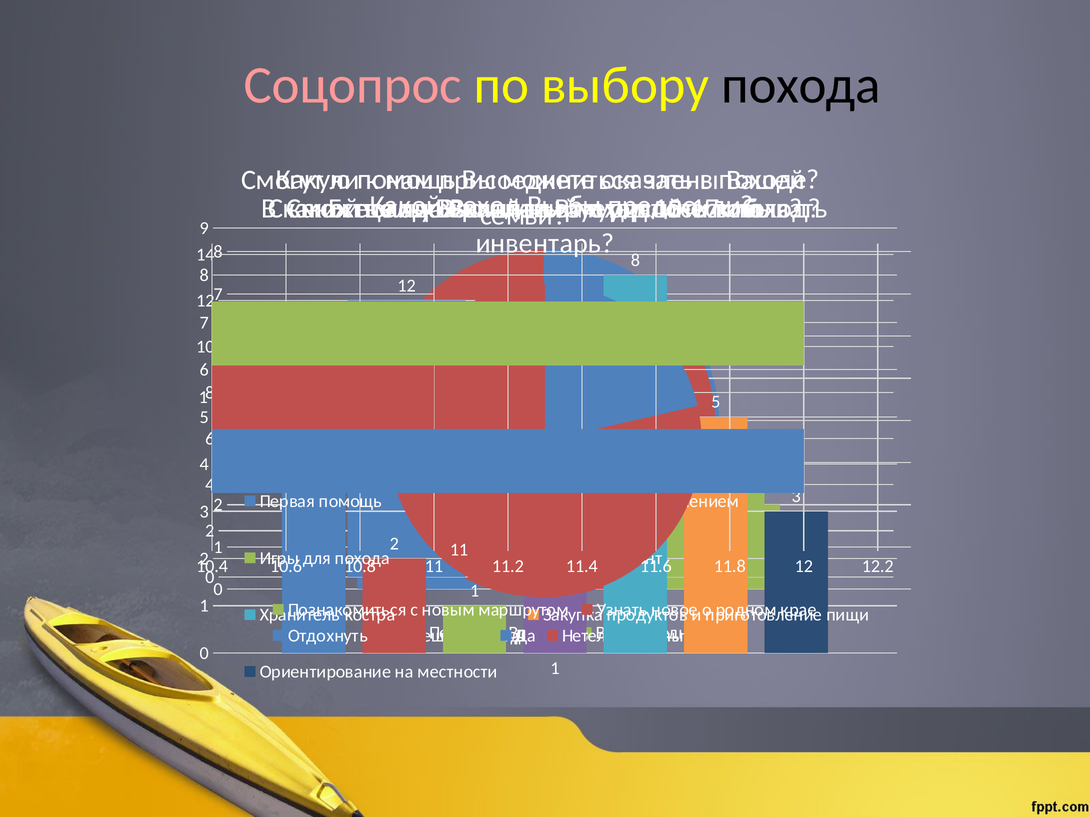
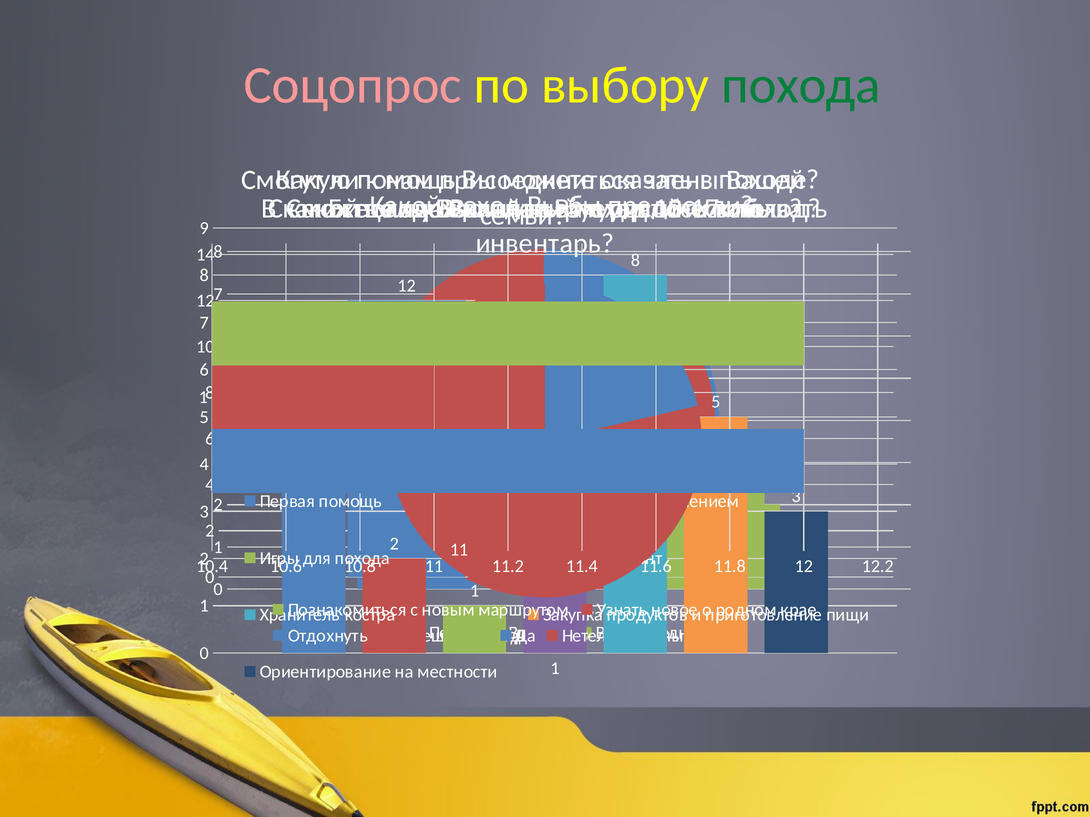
похода colour: black -> green (801, 86)
